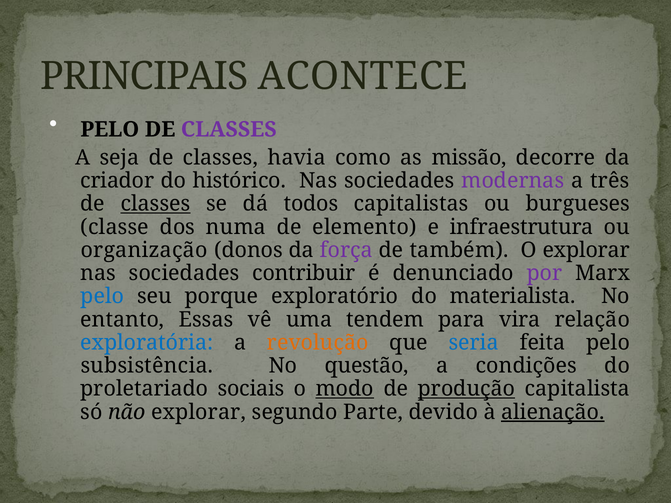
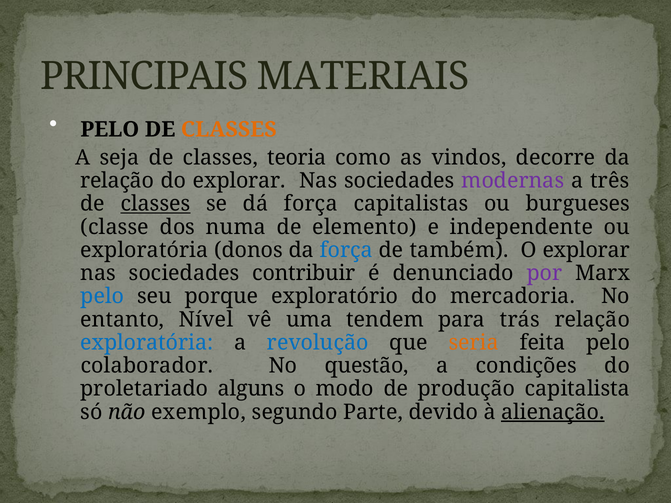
ACONTECE: ACONTECE -> MATERIAIS (363, 77)
CLASSES colour: purple -> orange (229, 129)
havia: havia -> teoria (297, 158)
missão: missão -> vindos (469, 158)
criador: criador -> relação (117, 181)
do histórico: histórico -> explorar (239, 181)
dá todos: todos -> força (311, 204)
infraestrutura: infraestrutura -> independente (521, 227)
organização: organização -> exploratória (144, 250)
força colour: purple -> blue (346, 250)
materialista: materialista -> mercadoria (512, 296)
Essas: Essas -> Nível (206, 320)
vira: vira -> trás (520, 320)
revolução colour: orange -> blue (318, 343)
seria colour: blue -> orange (474, 343)
subsistência: subsistência -> colaborador (147, 366)
sociais: sociais -> alguns (251, 389)
modo underline: present -> none (345, 389)
produção underline: present -> none (466, 389)
não explorar: explorar -> exemplo (199, 412)
